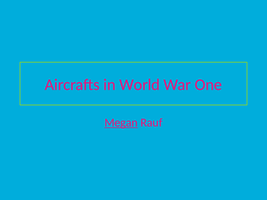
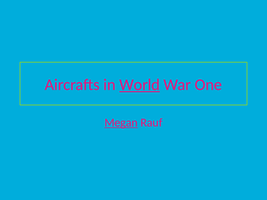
World underline: none -> present (140, 85)
